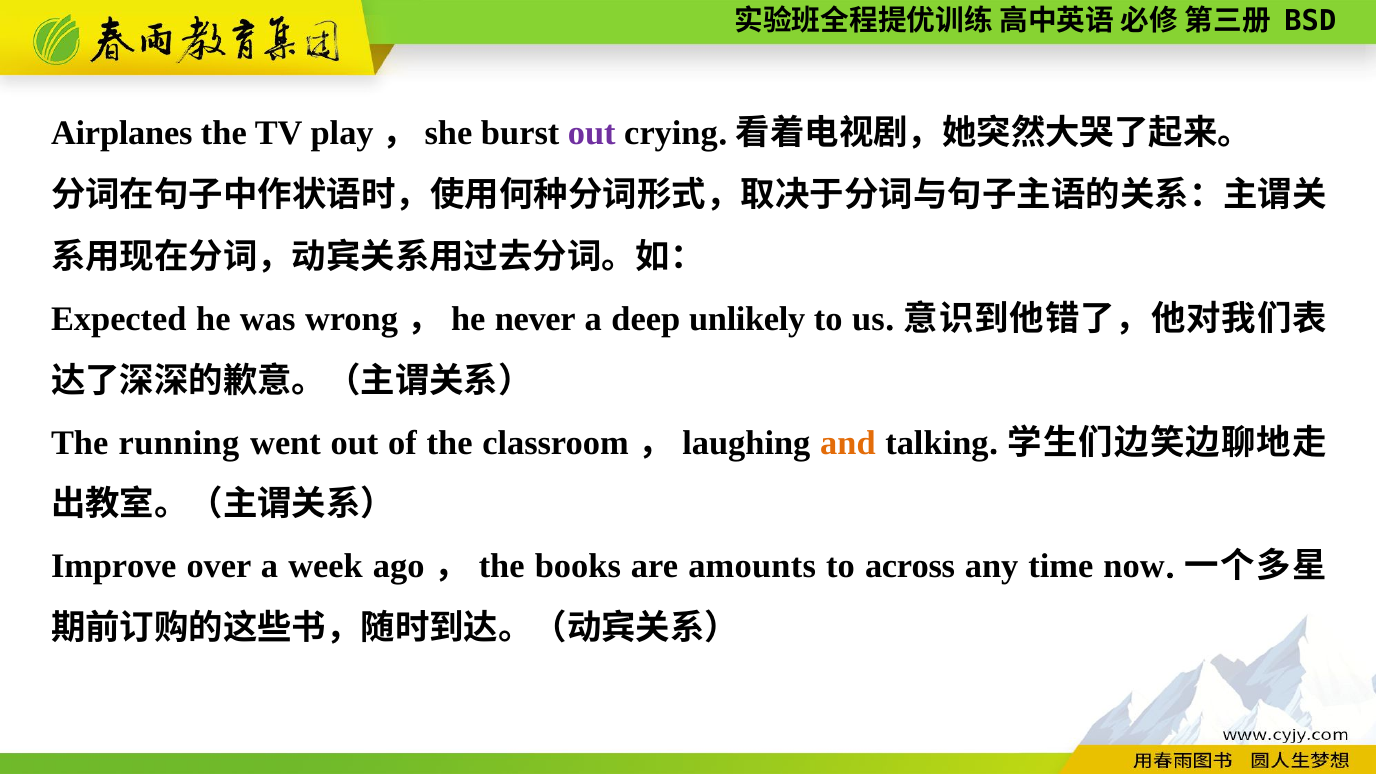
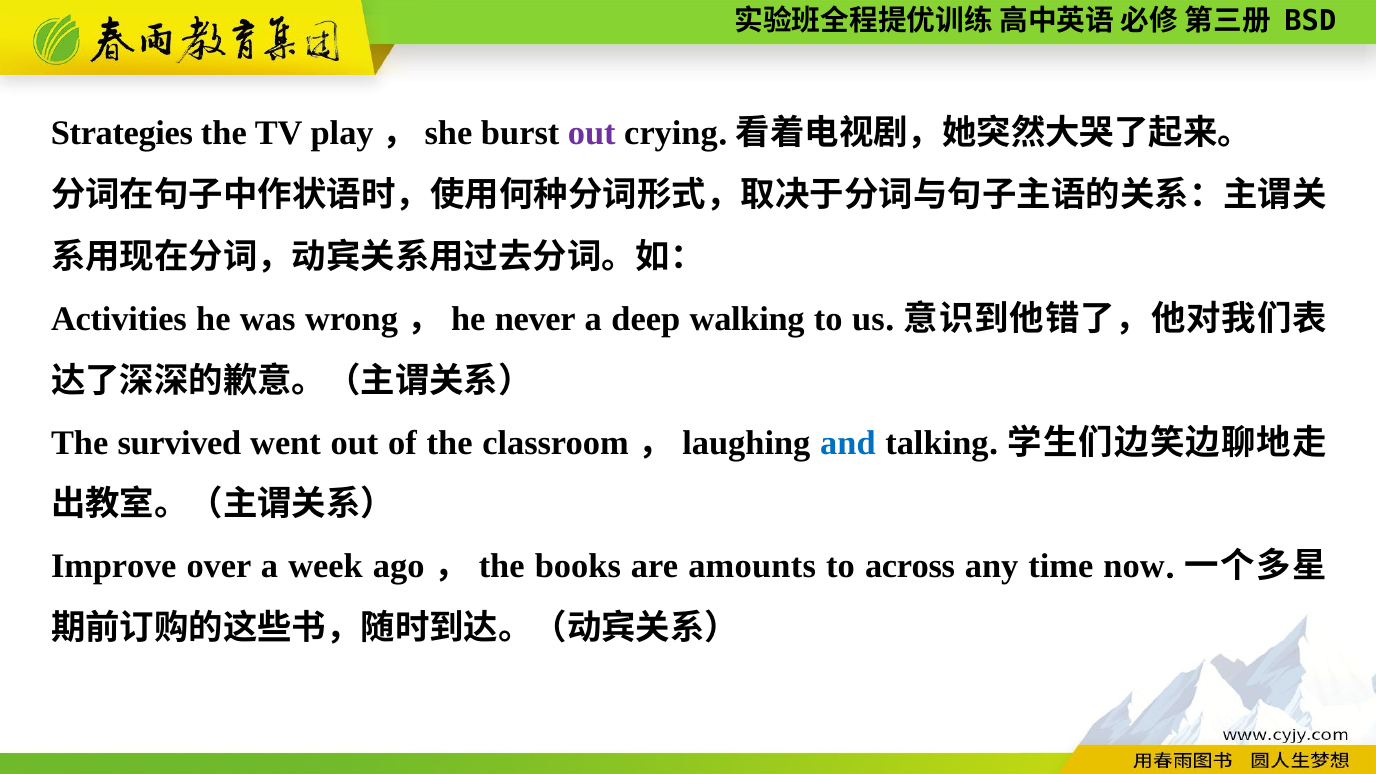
Airplanes: Airplanes -> Strategies (122, 133)
Expected: Expected -> Activities (119, 319)
unlikely: unlikely -> walking (747, 319)
running: running -> survived (179, 443)
and colour: orange -> blue (848, 443)
